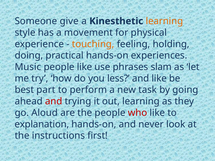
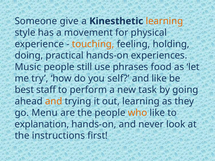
people like: like -> still (85, 67)
slam: slam -> food (161, 67)
less: less -> self (118, 79)
part: part -> staff (46, 90)
and colour: red -> orange (54, 101)
Aloud: Aloud -> Menu (45, 113)
who colour: red -> orange (138, 113)
